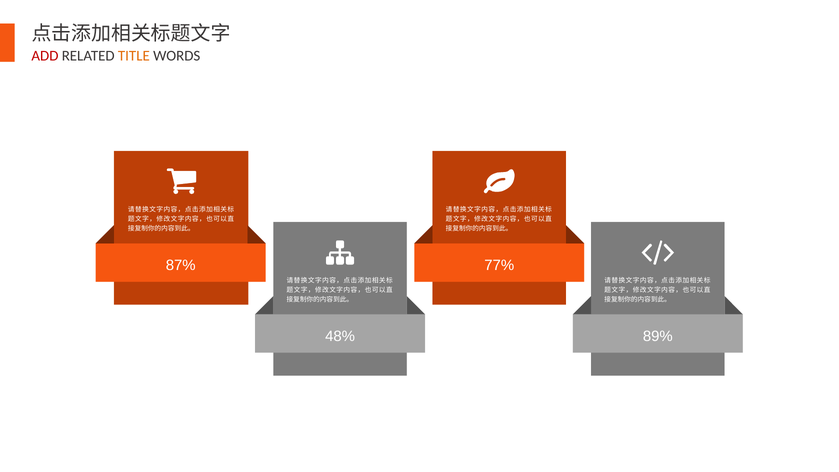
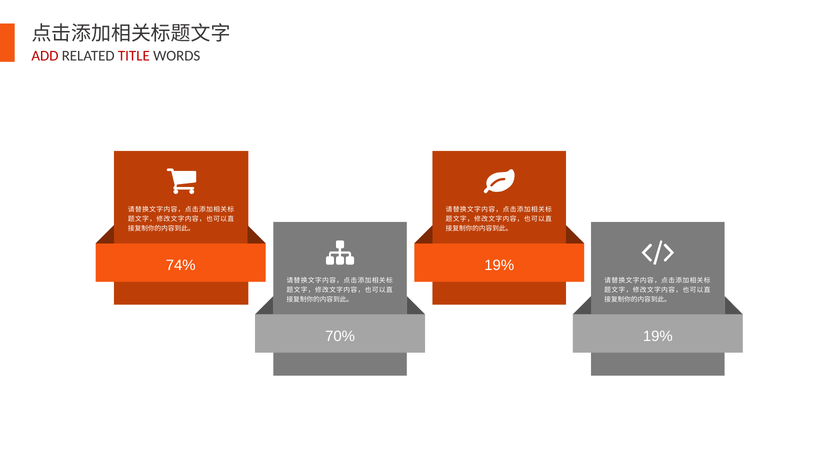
TITLE colour: orange -> red (134, 56)
87%: 87% -> 74% (181, 265)
77%: 77% -> 19% (499, 265)
48%: 48% -> 70% (340, 336)
89%: 89% -> 19% (658, 336)
